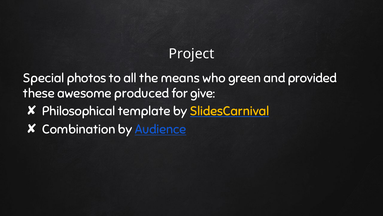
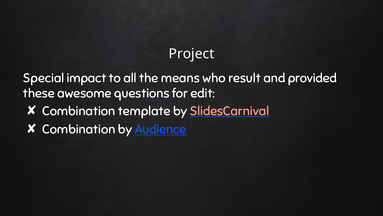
photos: photos -> impact (87, 78)
green: green -> result (245, 78)
produced: produced -> questions (142, 93)
give: give -> edit (203, 93)
Philosophical: Philosophical -> Combination (79, 111)
SlidesCarnival colour: yellow -> pink (230, 111)
